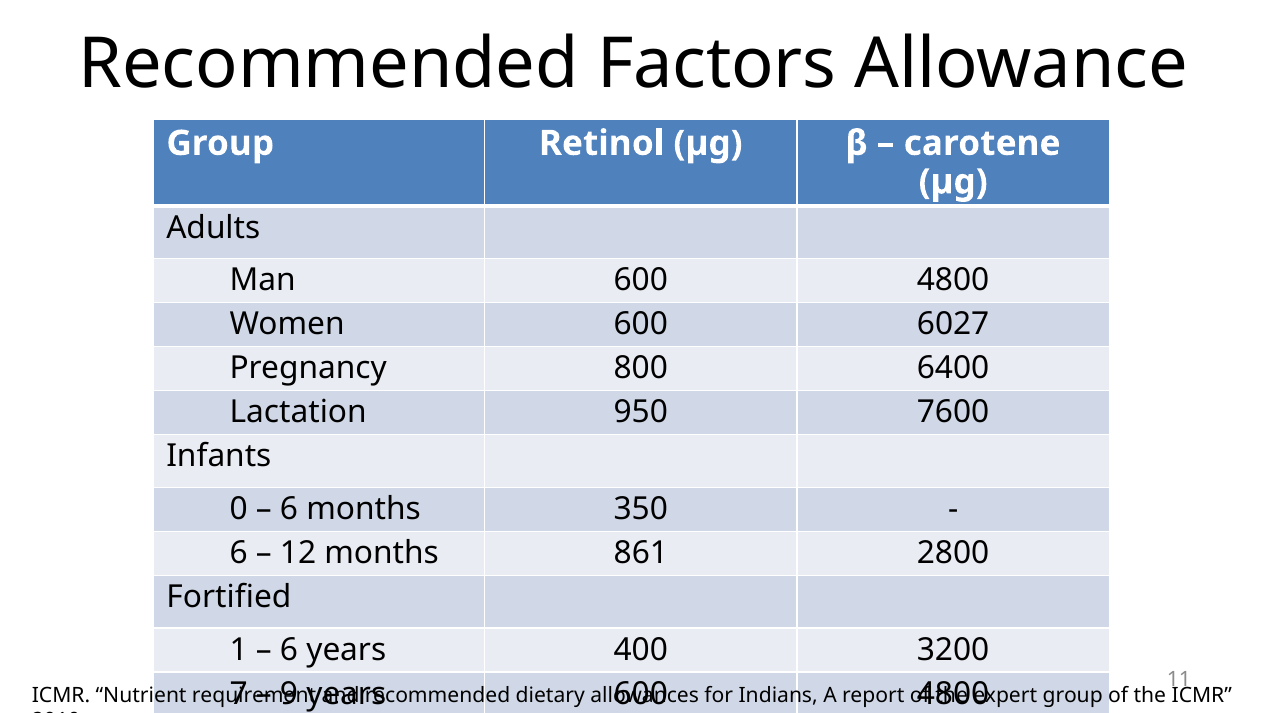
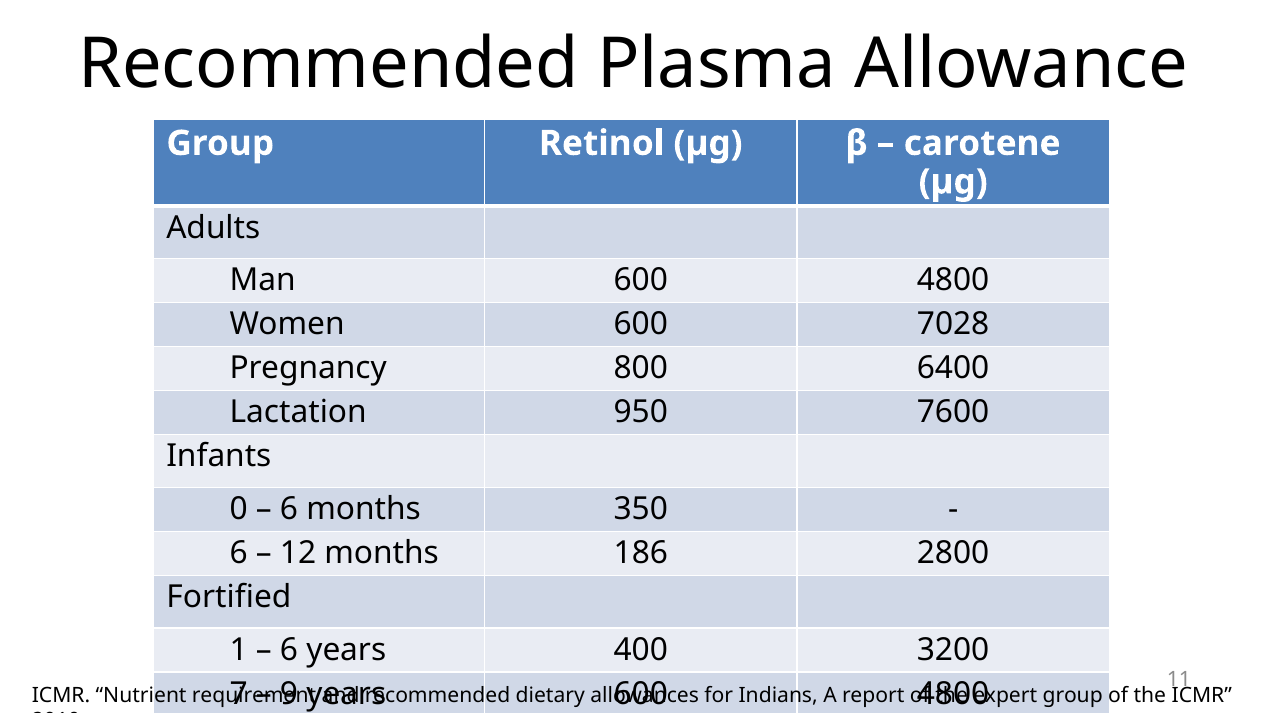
Factors: Factors -> Plasma (716, 64)
6027: 6027 -> 7028 (953, 324)
861: 861 -> 186 (641, 553)
